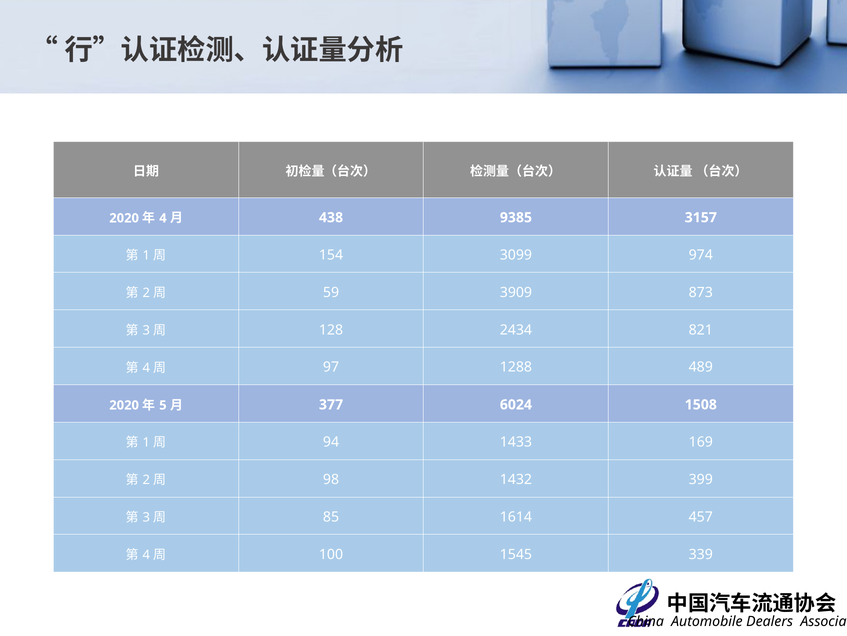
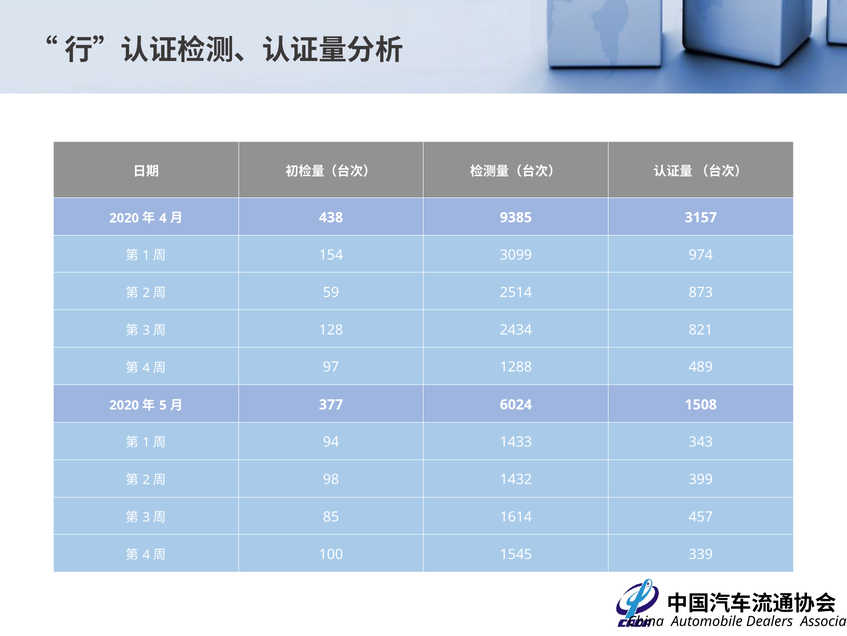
3909: 3909 -> 2514 (516, 292)
169: 169 -> 343 (701, 442)
